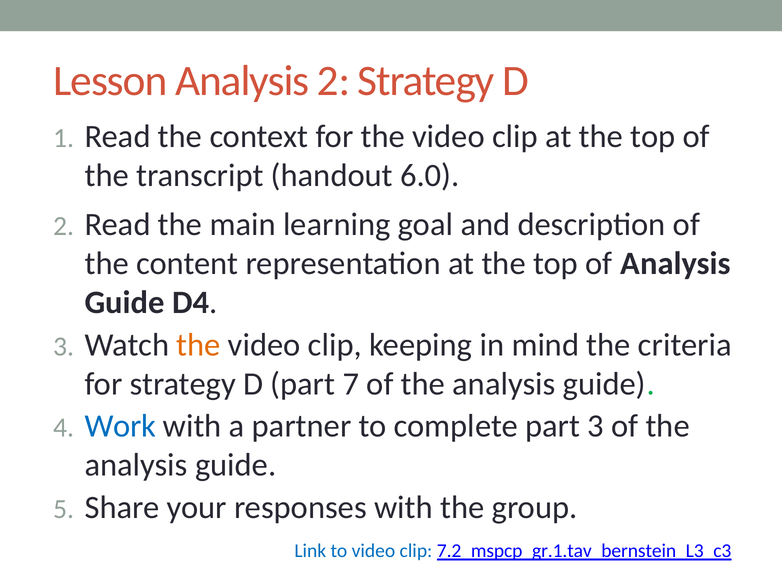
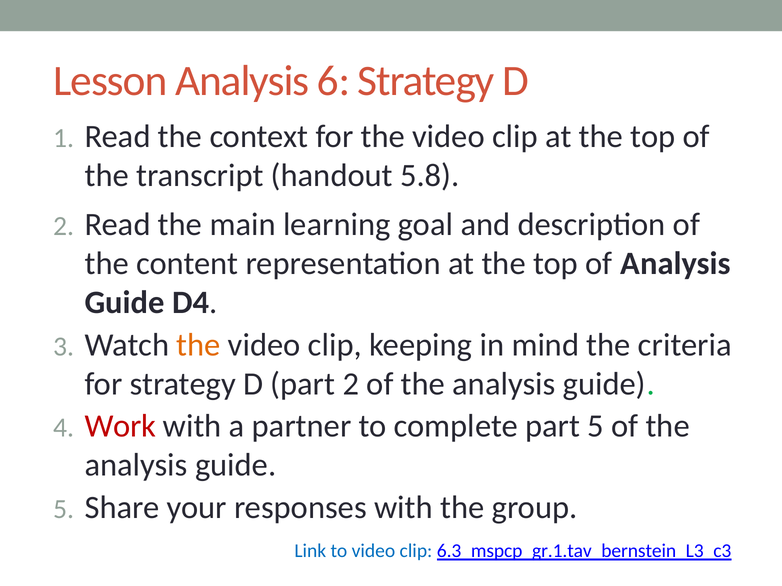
Analysis 2: 2 -> 6 (334, 81)
6.0: 6.0 -> 5.8 (430, 176)
part 7: 7 -> 2 (351, 384)
Work colour: blue -> red (120, 427)
part 3: 3 -> 5 (596, 427)
7.2_mspcp_gr.1.tav_bernstein_L3_c3: 7.2_mspcp_gr.1.tav_bernstein_L3_c3 -> 6.3_mspcp_gr.1.tav_bernstein_L3_c3 (584, 551)
